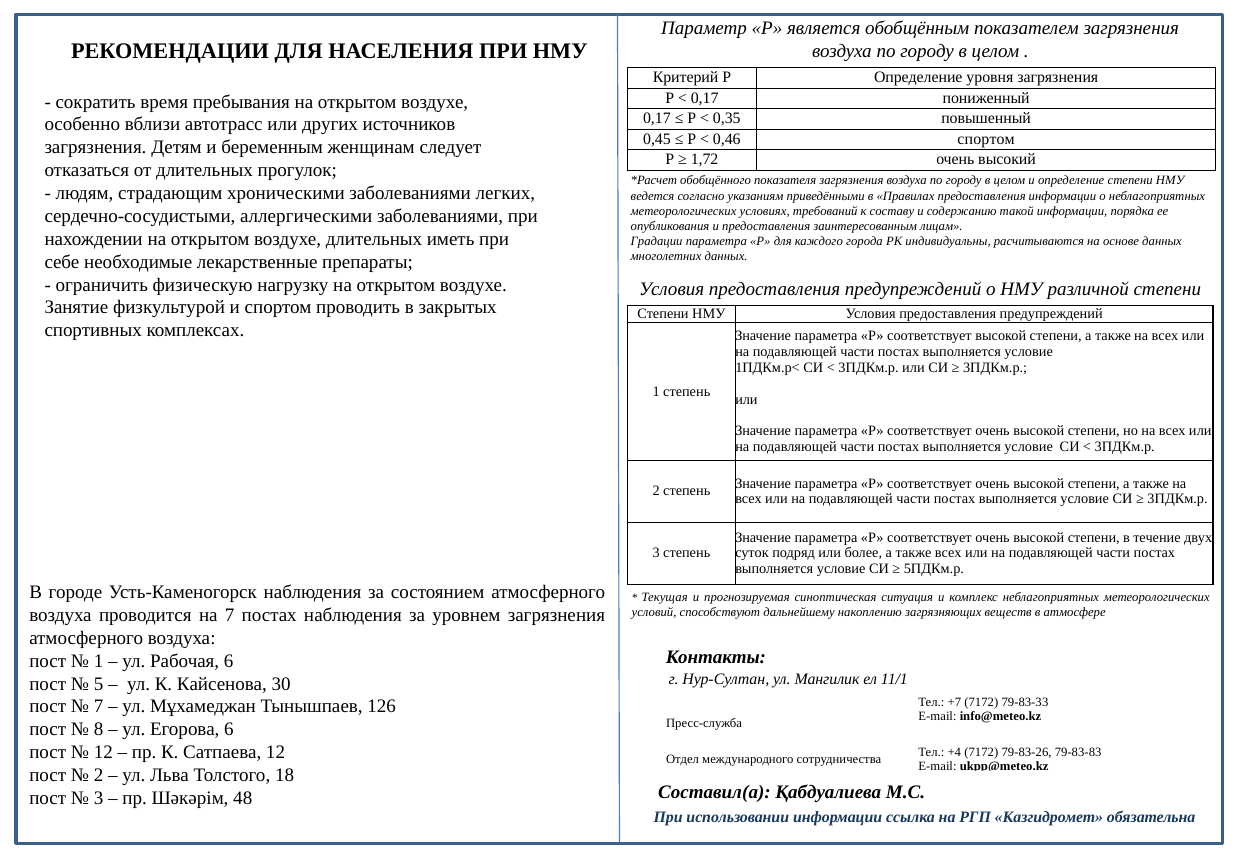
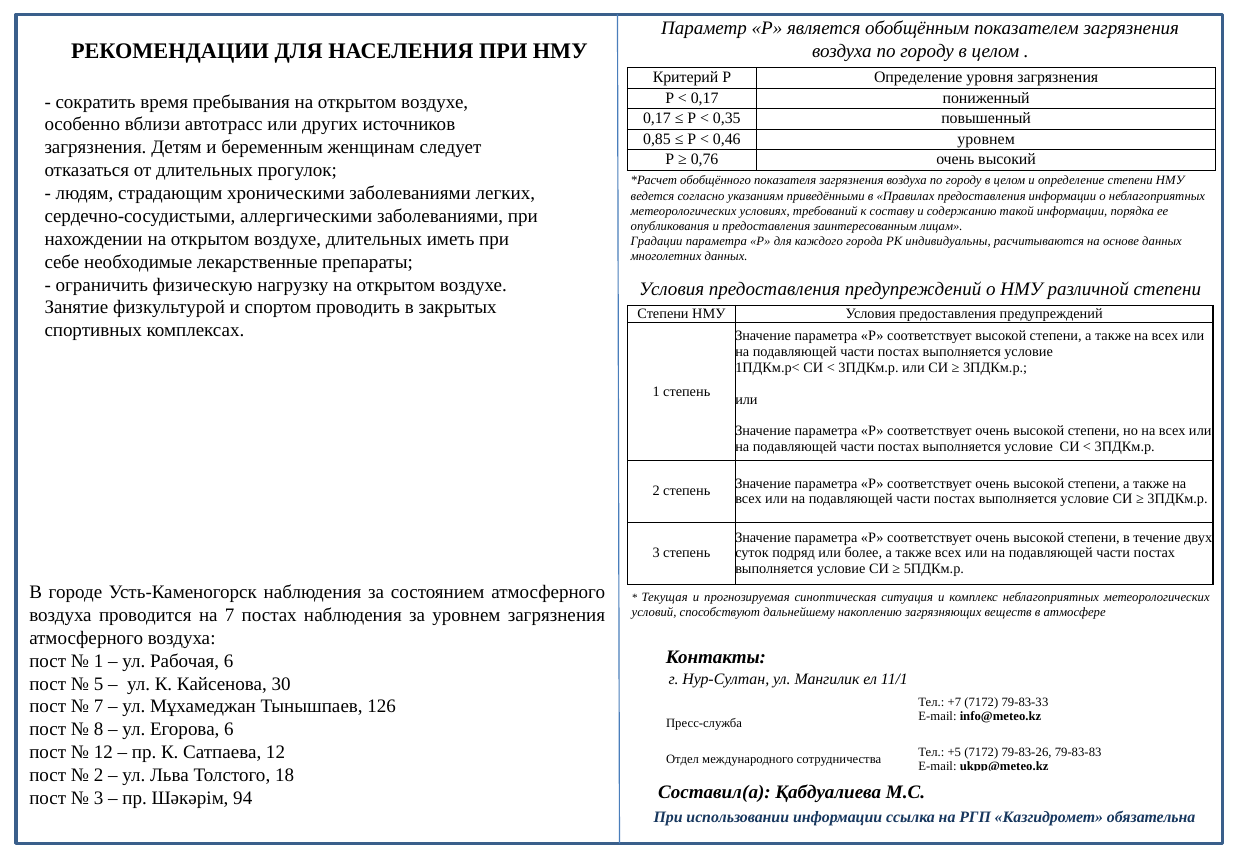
0,45: 0,45 -> 0,85 (657, 139)
0,46 спортом: спортом -> уровнем (986, 139)
1,72: 1,72 -> 0,76 (705, 159)
+4: +4 -> +5 (954, 752)
48: 48 -> 94 (243, 798)
